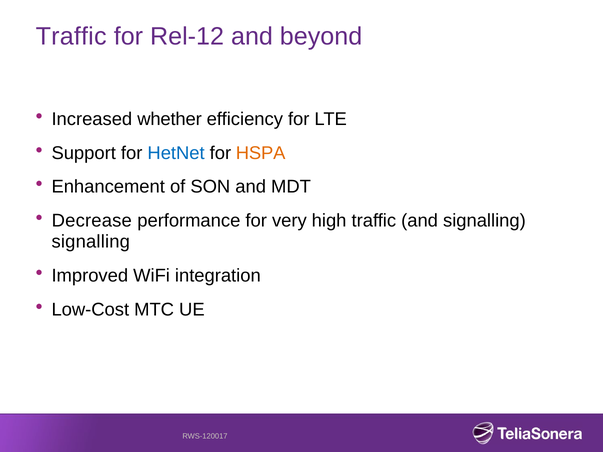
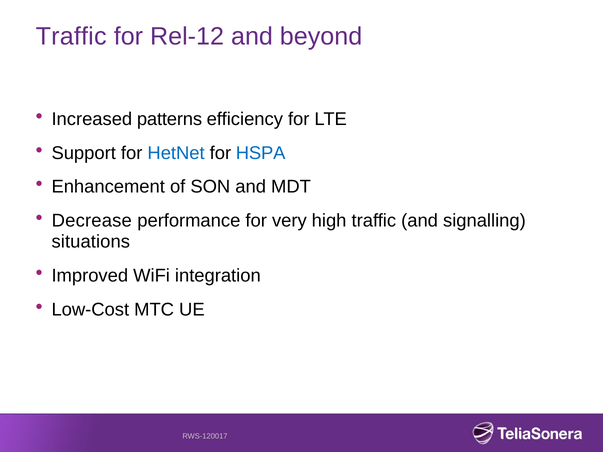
whether: whether -> patterns (170, 119)
HSPA colour: orange -> blue (261, 153)
signalling: signalling -> situations (91, 242)
